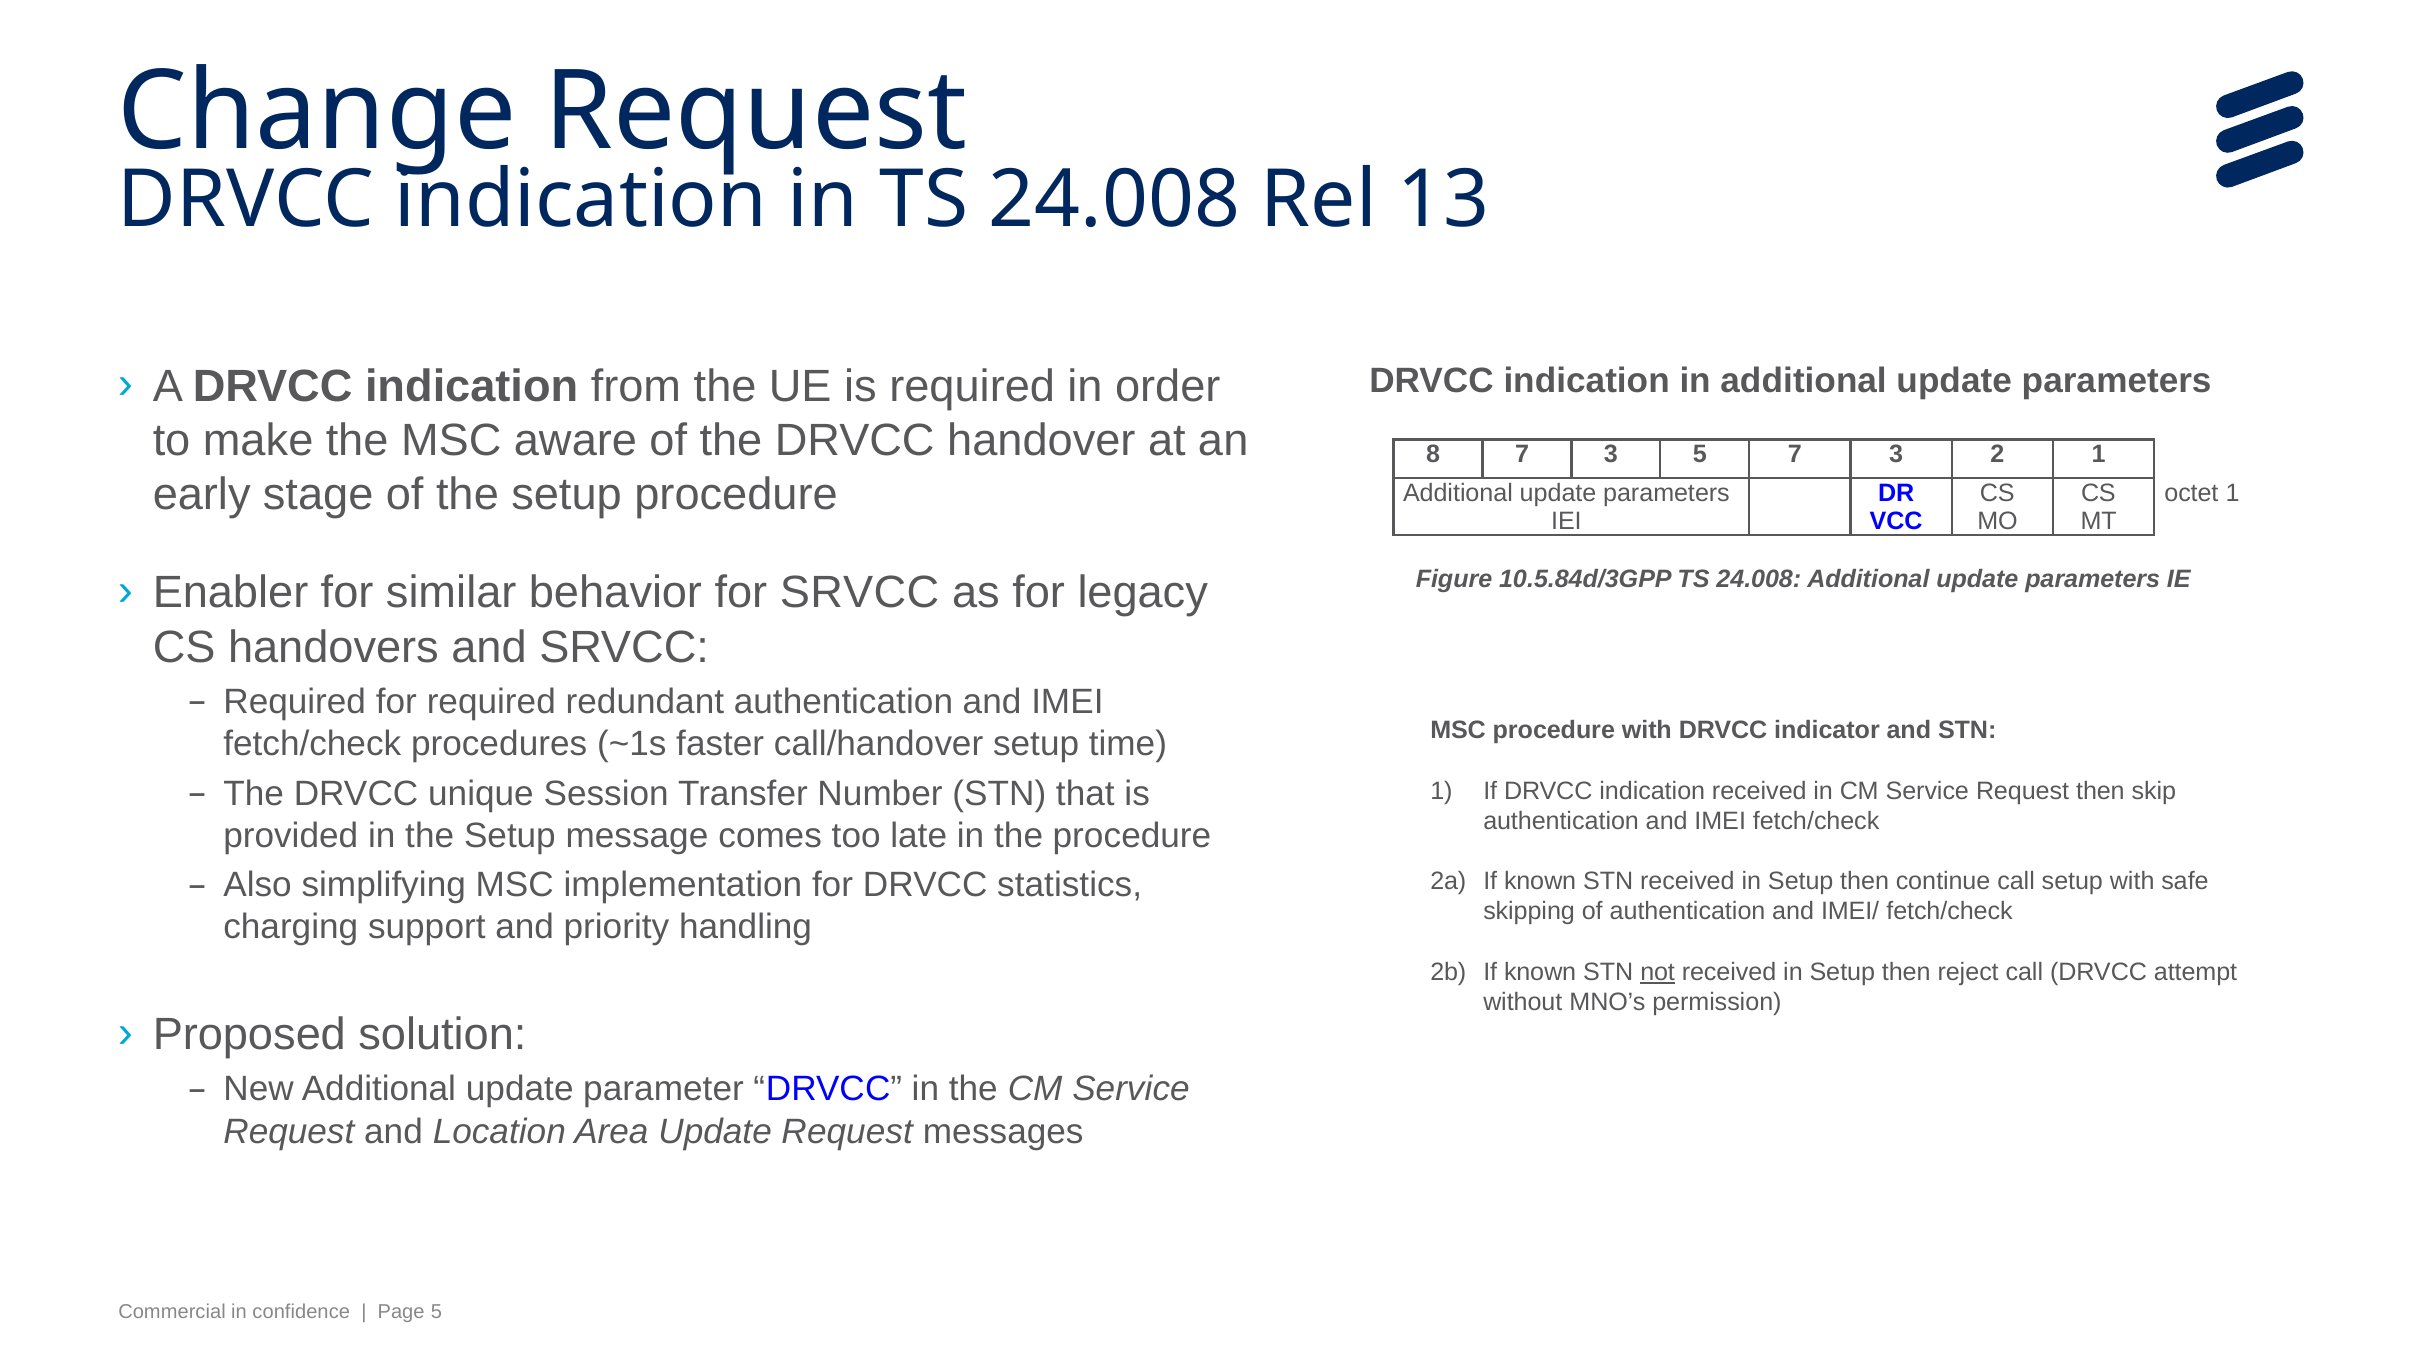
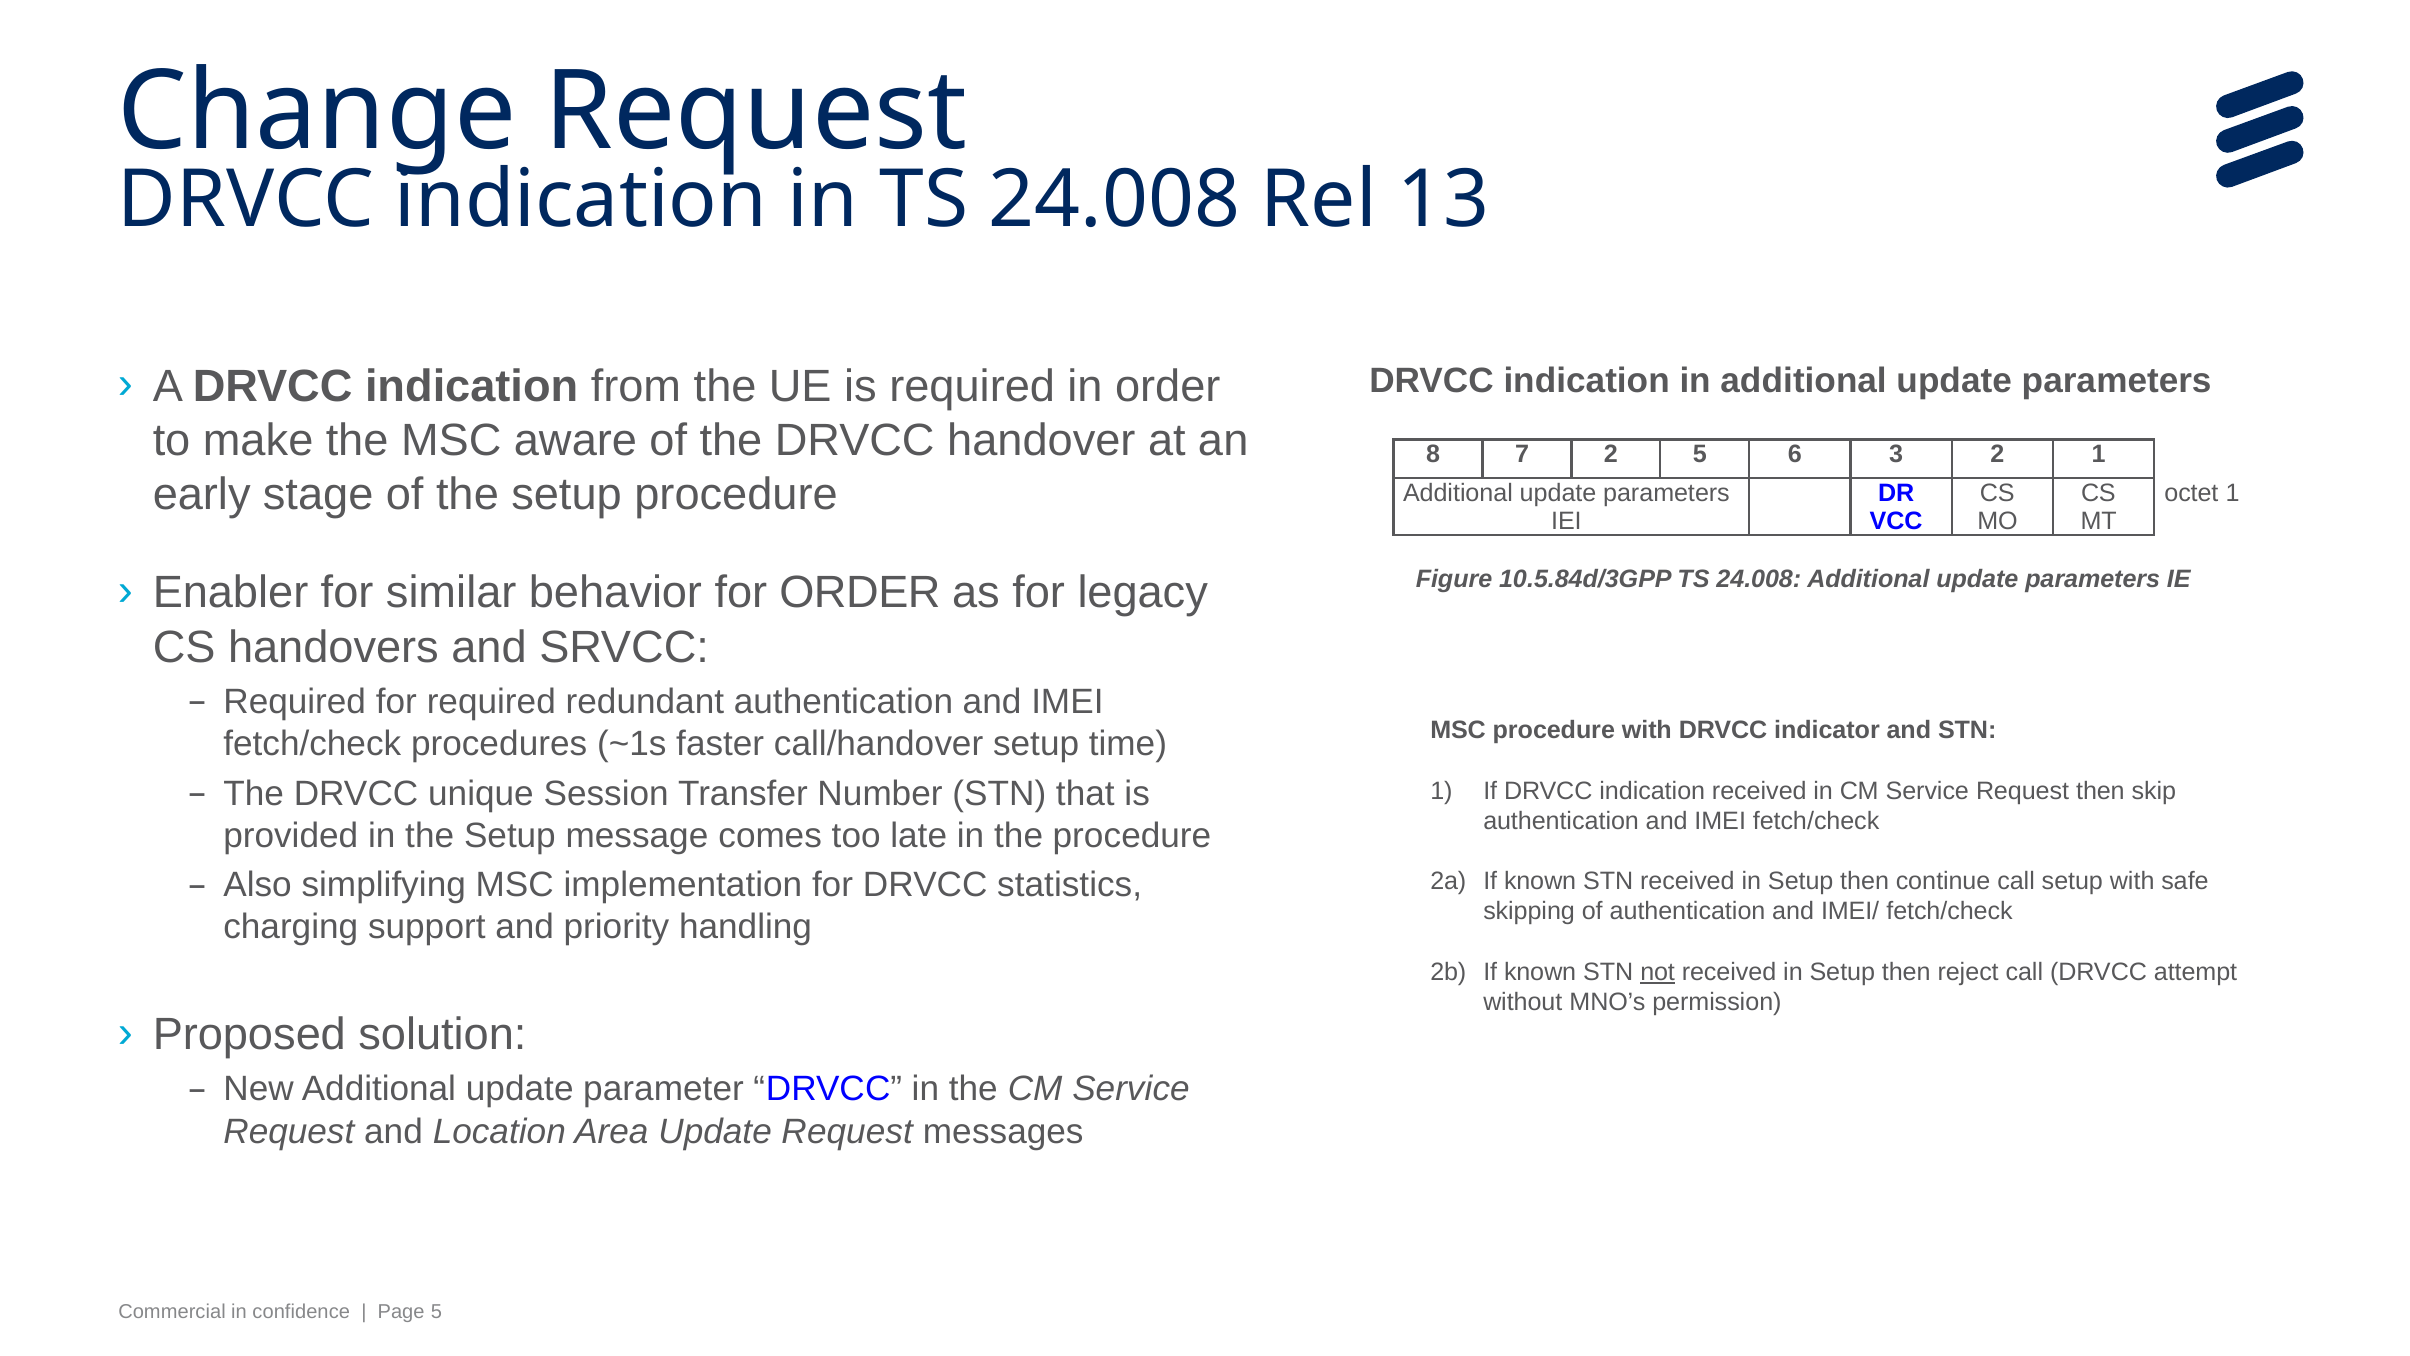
8 7 3: 3 -> 2 (1611, 454)
5 7: 7 -> 6 (1795, 454)
for SRVCC: SRVCC -> ORDER (860, 593)
